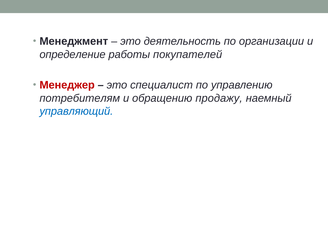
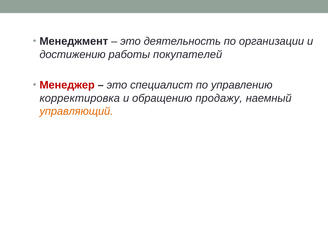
определение: определение -> достижению (73, 54)
потребителям: потребителям -> корректировка (80, 98)
управляющий colour: blue -> orange (76, 111)
